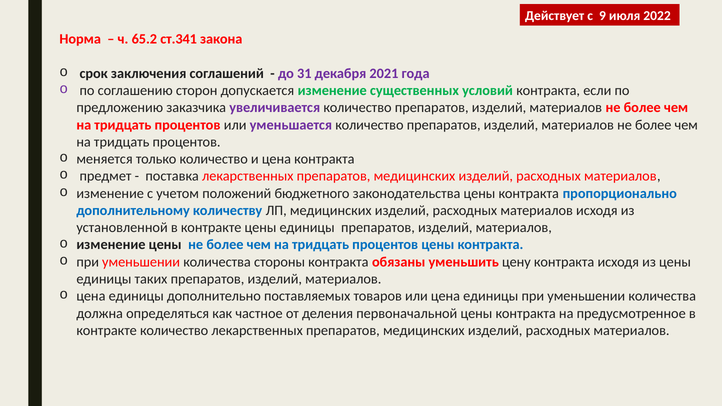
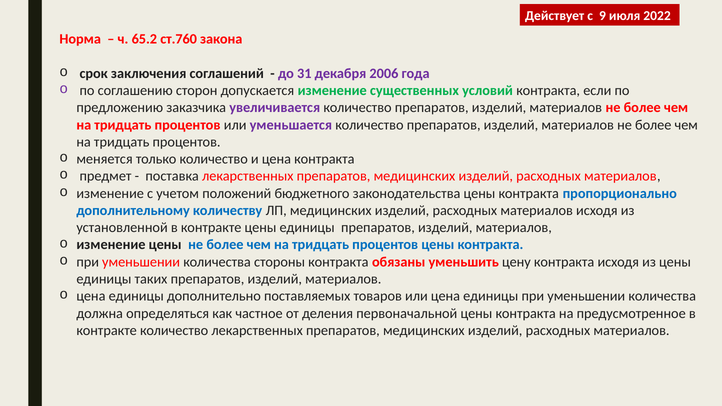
ст.341: ст.341 -> ст.760 (179, 39)
2021: 2021 -> 2006 (384, 73)
